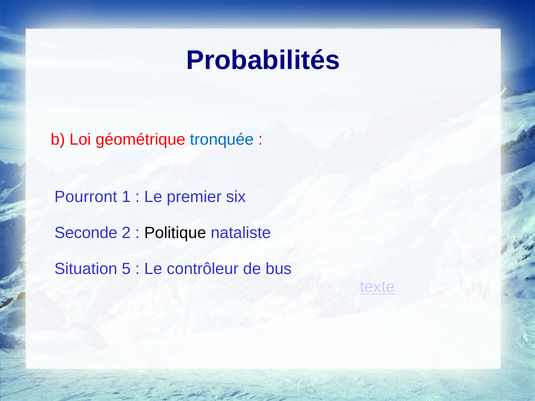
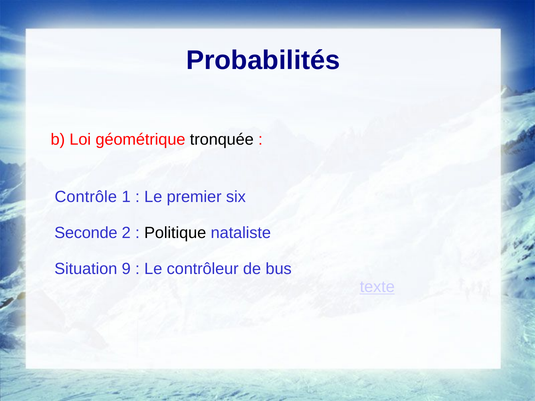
tronquée colour: blue -> black (222, 139)
Pourront: Pourront -> Contrôle (86, 197)
5: 5 -> 9 (126, 269)
